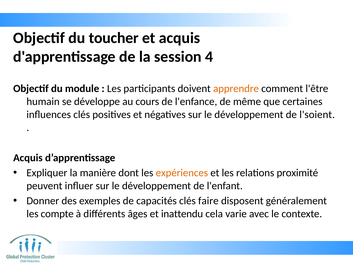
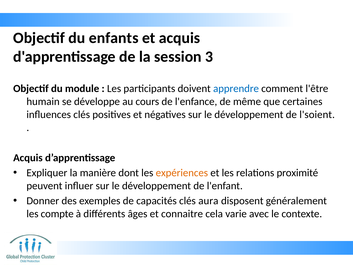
toucher: toucher -> enfants (114, 38)
4: 4 -> 3 (209, 57)
apprendre colour: orange -> blue (236, 89)
faire: faire -> aura (208, 201)
inattendu: inattendu -> connaitre (182, 214)
